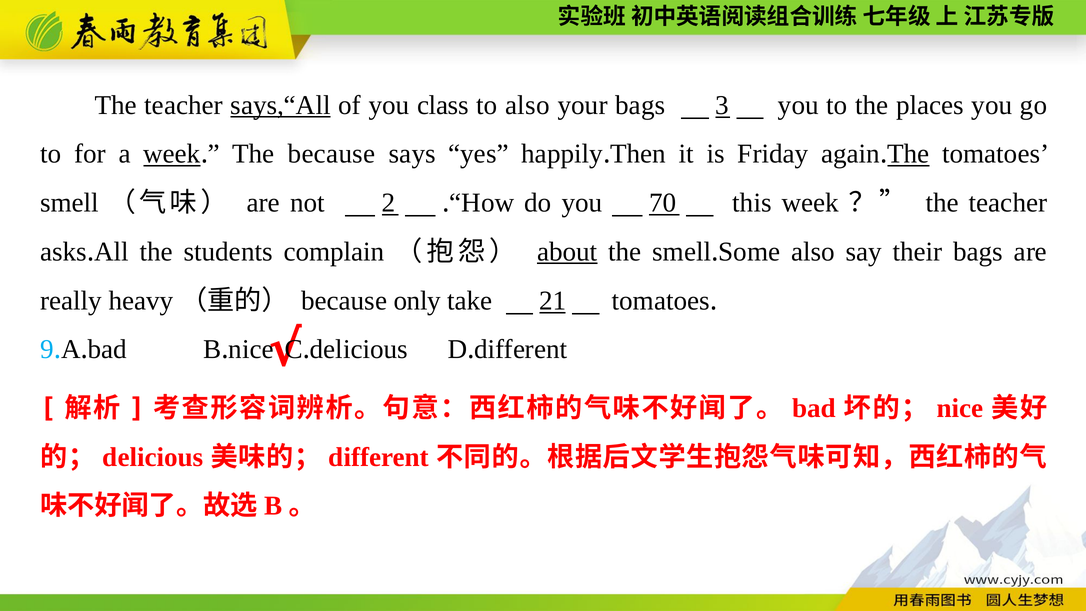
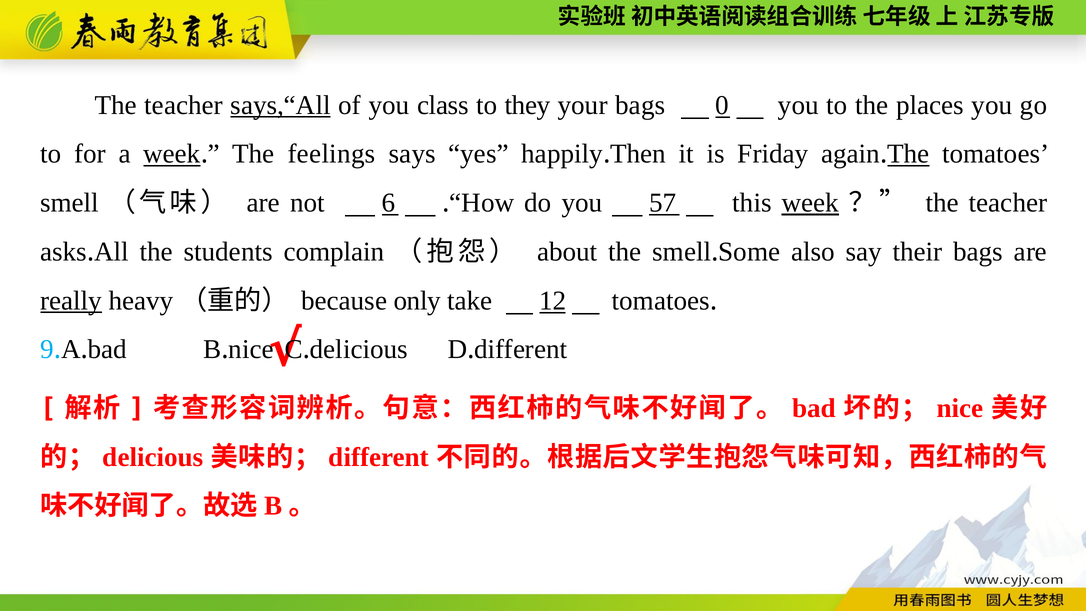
to also: also -> they (528, 105)
3: 3 -> 0 (722, 105)
The because: because -> feelings (332, 154)
2: 2 -> 6 (389, 203)
70: 70 -> 57 (663, 203)
week underline: none -> present (810, 203)
about underline: present -> none (567, 252)
really underline: none -> present (71, 301)
21: 21 -> 12 (553, 301)
